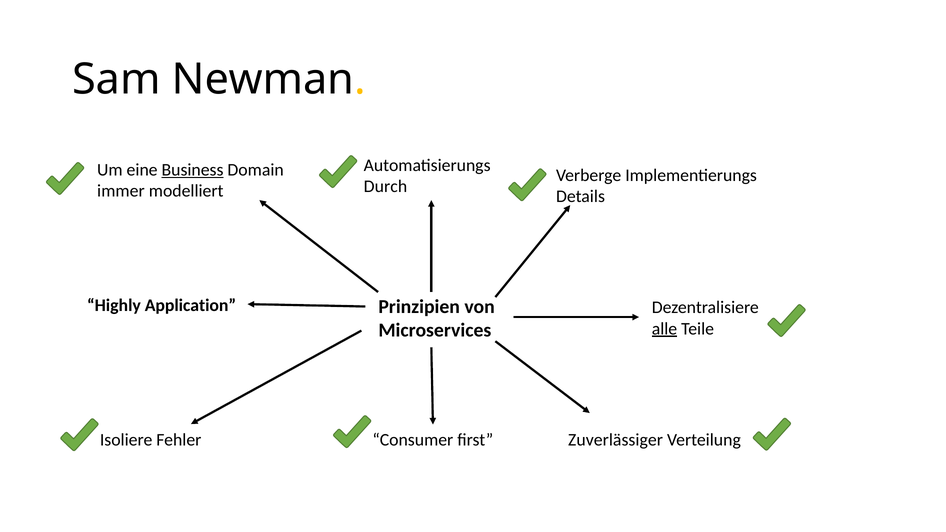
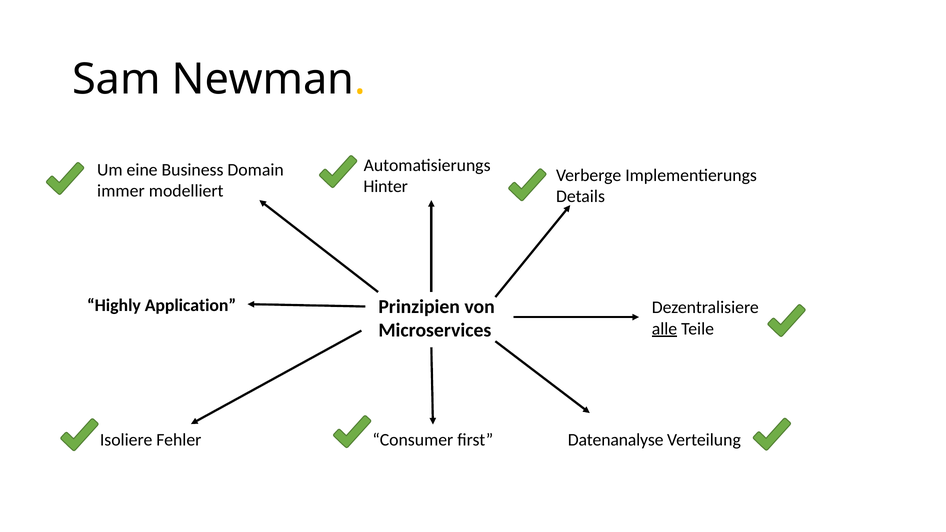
Business underline: present -> none (193, 170)
Durch: Durch -> Hinter (386, 187)
Zuverlässiger: Zuverlässiger -> Datenanalyse (616, 440)
